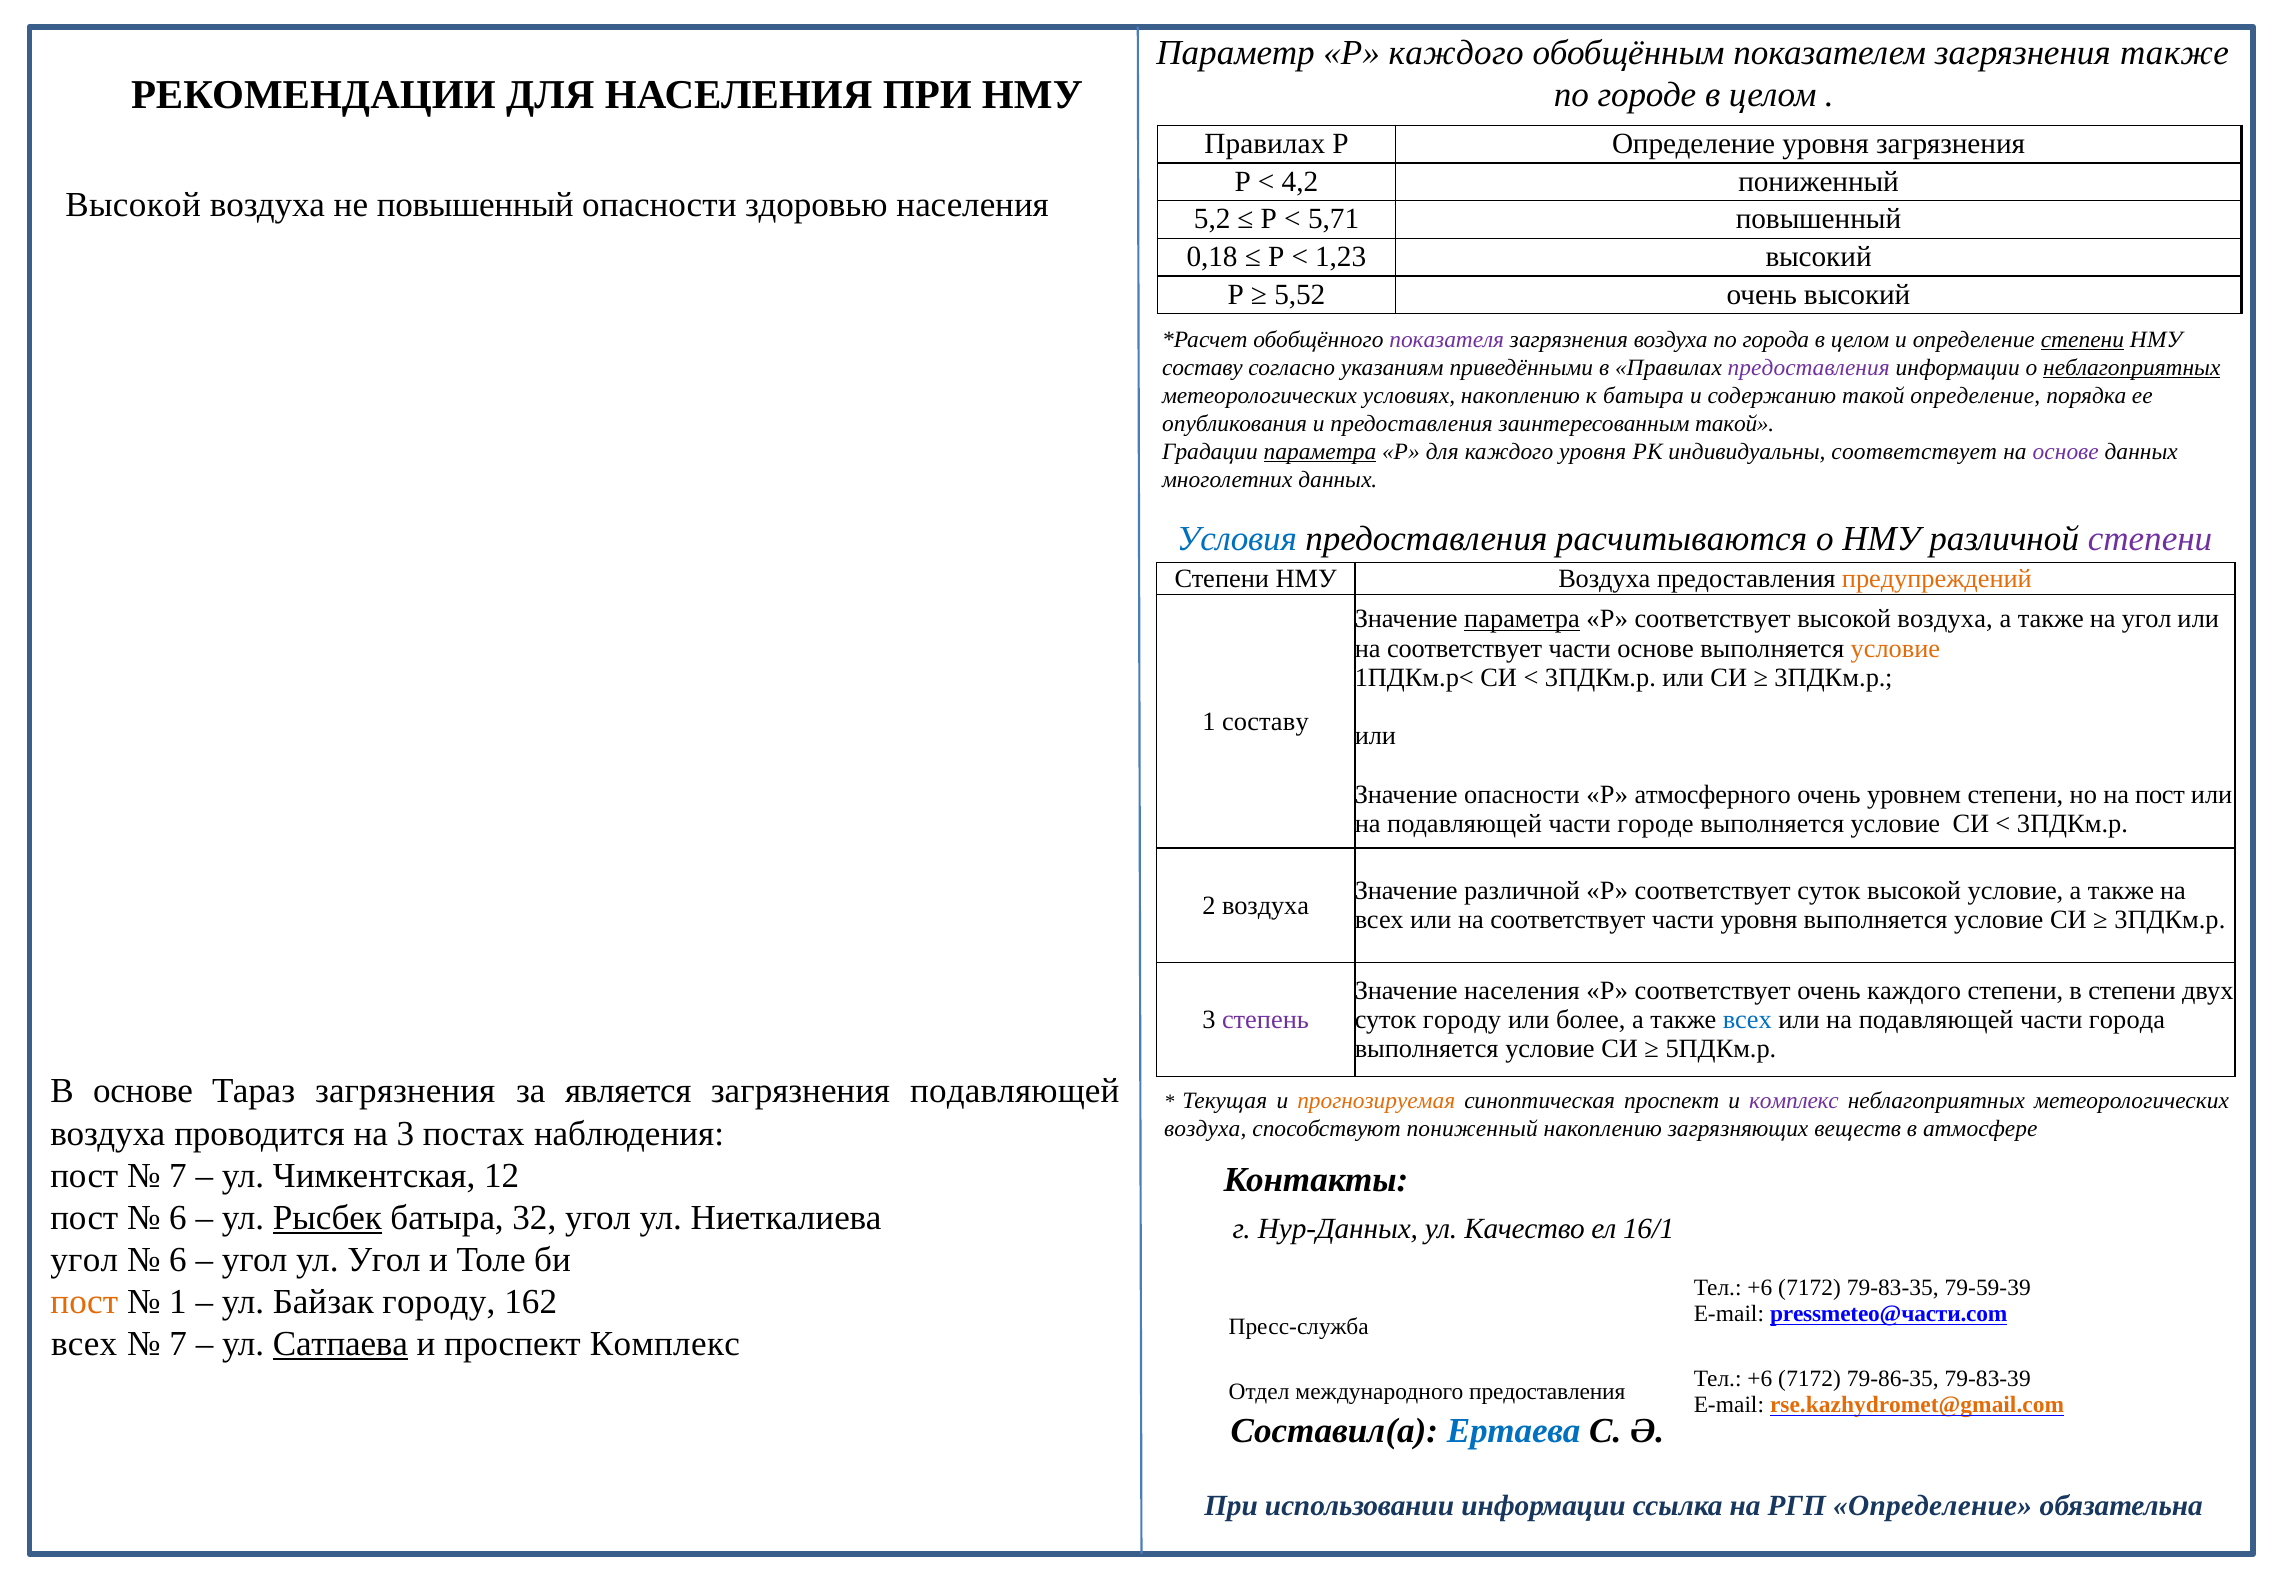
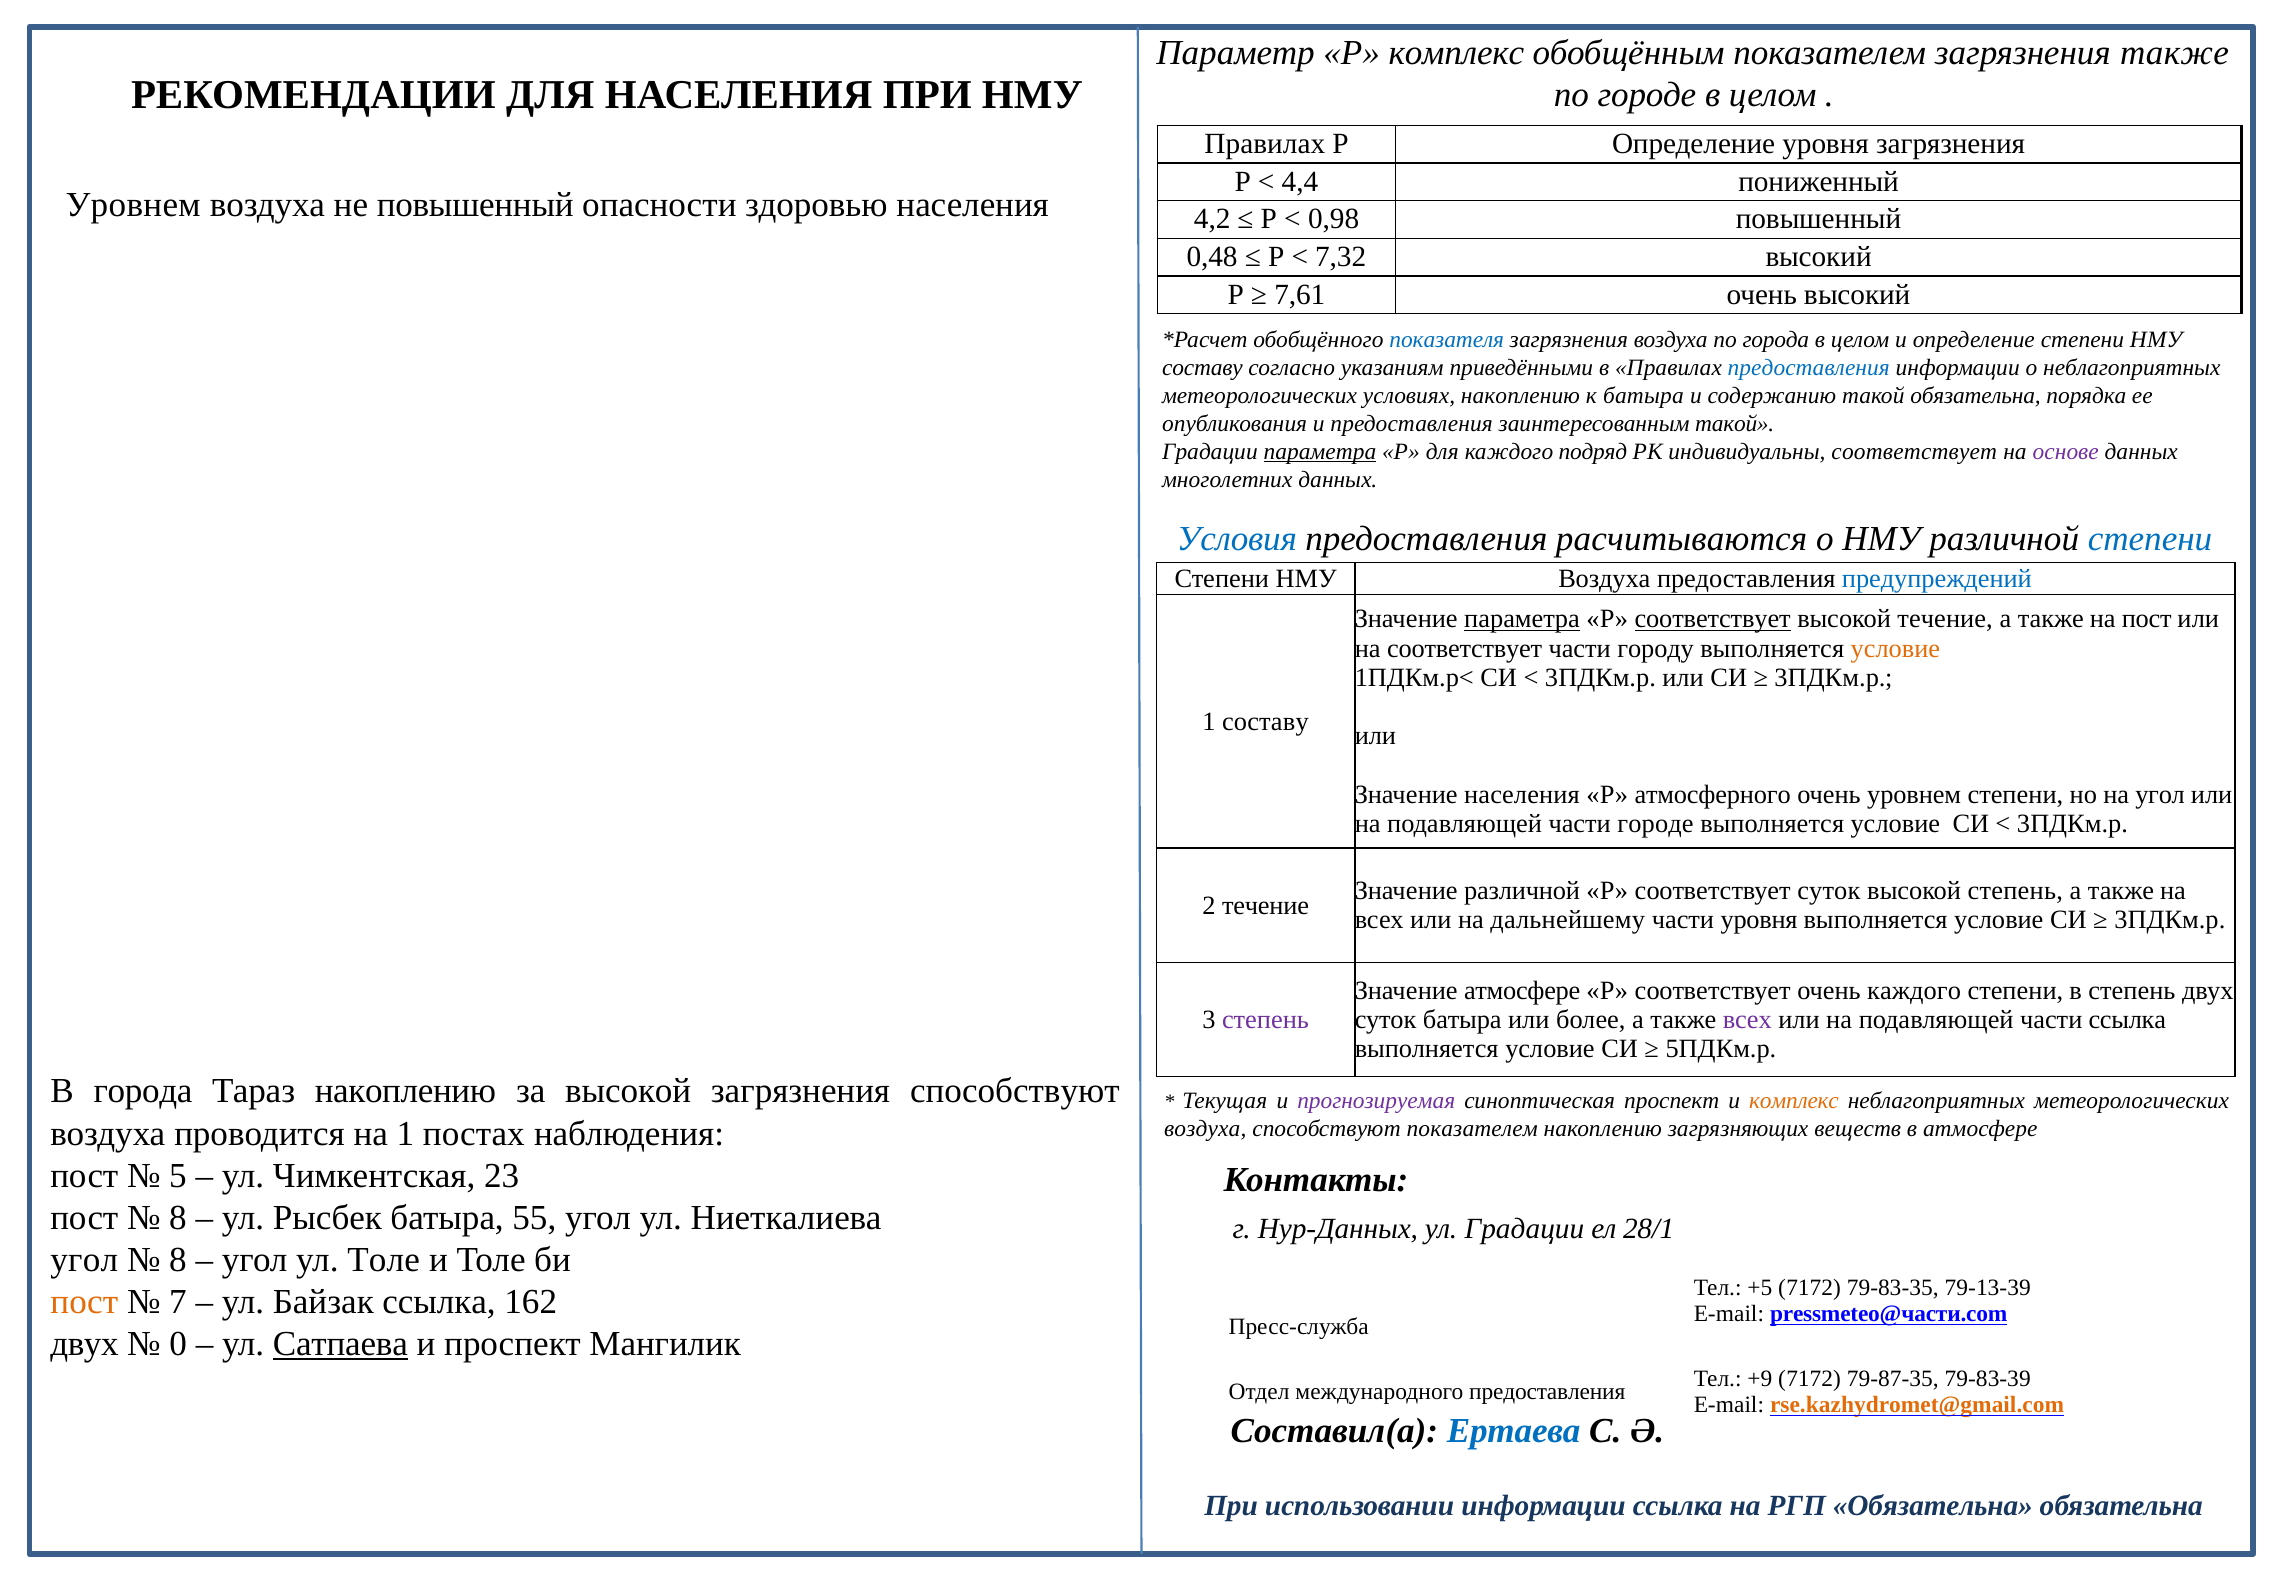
Р каждого: каждого -> комплекс (1456, 53)
4,2: 4,2 -> 4,4 (1300, 182)
Высокой: Высокой -> Уровнем (133, 205)
5,2: 5,2 -> 4,2 (1212, 219)
5,71: 5,71 -> 0,98 (1334, 219)
0,18: 0,18 -> 0,48 (1212, 257)
1,23: 1,23 -> 7,32 (1341, 257)
5,52: 5,52 -> 7,61 (1300, 295)
показателя colour: purple -> blue (1447, 339)
степени underline: present -> none (2082, 339)
предоставления colour: purple -> blue (1809, 367)
неблагоприятных underline: present -> none (2132, 367)
такой определение: определение -> обязательна (1976, 395)
каждого уровня: уровня -> подряд (1593, 452)
степени colour: purple -> blue (2150, 538)
предупреждений colour: orange -> blue (1937, 578)
соответствует underline: none -> present (1713, 619)
воздуха: воздуха -> течение (1945, 619)
на угол: угол -> пост (2147, 619)
части основе: основе -> городу (1656, 648)
Значение опасности: опасности -> населения (1522, 794)
на пост: пост -> угол (2160, 794)
высокой условие: условие -> степень (2015, 890)
2 воздуха: воздуха -> течение (1266, 905)
всех или на соответствует: соответствует -> дальнейшему (1568, 920)
Значение населения: населения -> атмосфере (1522, 990)
в степени: степени -> степень (2132, 990)
суток городу: городу -> батыра (1462, 1019)
всех colour: blue -> purple (1747, 1019)
части города: города -> ссылка (2127, 1019)
В основе: основе -> города (143, 1091)
Тараз загрязнения: загрязнения -> накоплению (405, 1091)
за является: является -> высокой (628, 1091)
загрязнения подавляющей: подавляющей -> способствуют (1015, 1091)
прогнозируемая colour: orange -> purple (1376, 1100)
комплекс colour: purple -> orange (1794, 1100)
на 3: 3 -> 1 (405, 1133)
способствуют пониженный: пониженный -> показателем (1472, 1128)
7: 7 -> 5 (178, 1175)
12: 12 -> 23 (502, 1175)
6: 6 -> 8 (178, 1217)
Рысбек underline: present -> none (327, 1217)
32: 32 -> 55 (534, 1217)
ул Качество: Качество -> Градации (1524, 1229)
16/1: 16/1 -> 28/1 (1649, 1229)
6: 6 -> 8 (178, 1260)
ул Угол: Угол -> Толе (384, 1260)
+6: +6 -> +5 (1760, 1288)
79-59-39: 79-59-39 -> 79-13-39 (1988, 1288)
1: 1 -> 7 (178, 1302)
Байзак городу: городу -> ссылка (439, 1302)
всех: всех -> двух (84, 1344)
7: 7 -> 0 (178, 1344)
проспект Комплекс: Комплекс -> Мангилик (665, 1344)
+6: +6 -> +9 (1760, 1379)
79-86-35: 79-86-35 -> 79-87-35 (1893, 1379)
РГП Определение: Определение -> Обязательна (1933, 1505)
